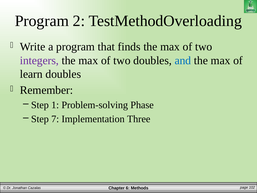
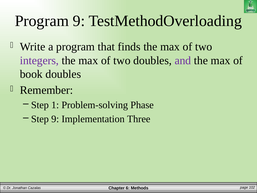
Program 2: 2 -> 9 (79, 21)
and colour: blue -> purple (183, 60)
learn: learn -> book (31, 74)
Step 7: 7 -> 9 (55, 119)
